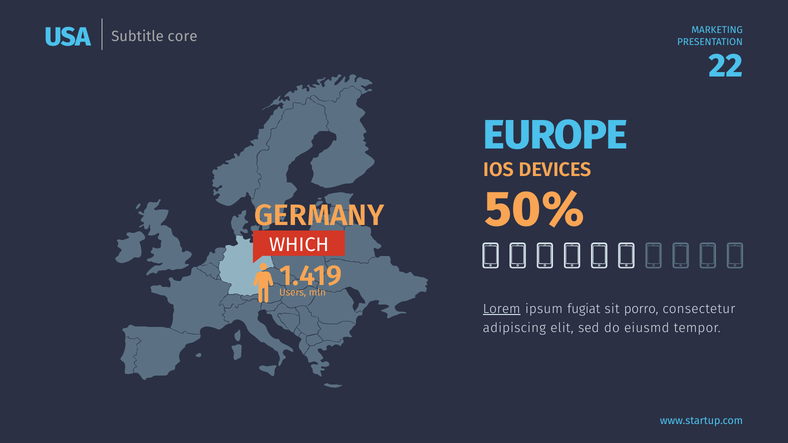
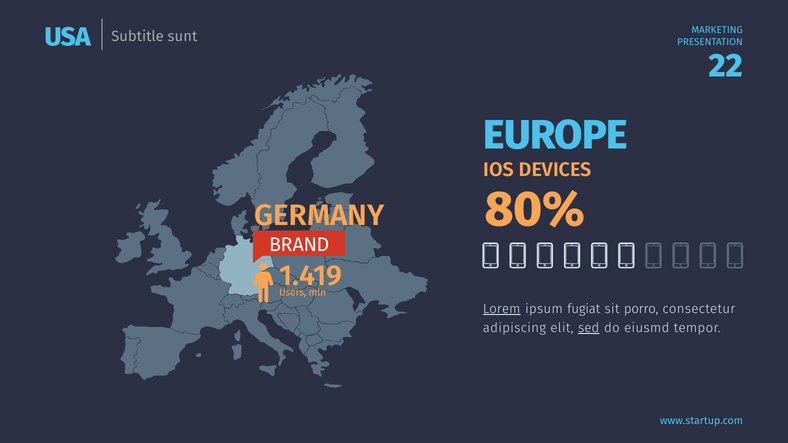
core: core -> sunt (183, 36)
50%: 50% -> 80% (535, 210)
WHICH: WHICH -> BRAND (299, 245)
sed underline: none -> present (589, 328)
